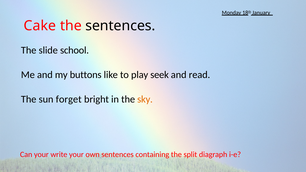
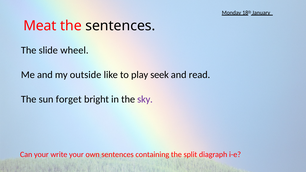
Cake: Cake -> Meat (40, 26)
school: school -> wheel (74, 50)
buttons: buttons -> outside (86, 75)
sky colour: orange -> purple (145, 99)
